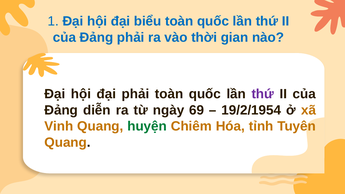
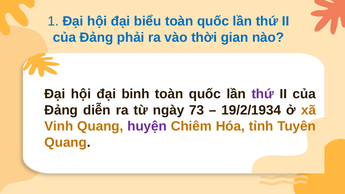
đại phải: phải -> binh (136, 94)
69: 69 -> 73 (197, 110)
19/2/1954: 19/2/1954 -> 19/2/1934 (251, 110)
huyện colour: green -> purple (147, 126)
